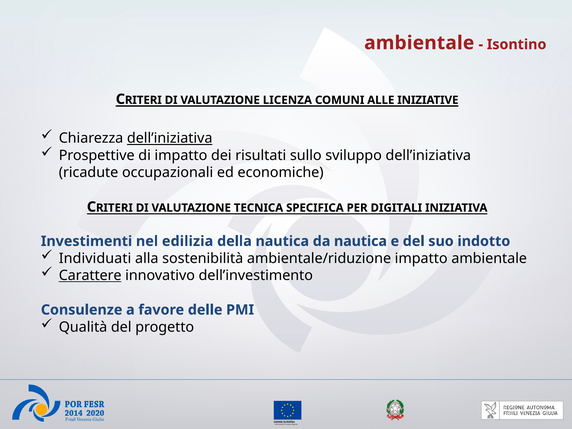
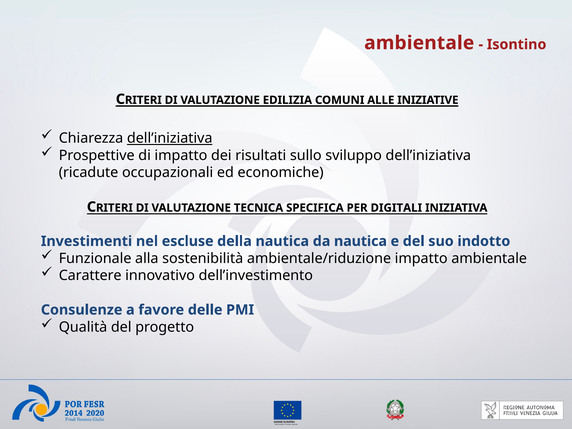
LICENZA: LICENZA -> EDILIZIA (287, 100)
edilizia: edilizia -> escluse (188, 241)
Individuati: Individuati -> Funzionale (95, 258)
Carattere underline: present -> none (90, 276)
